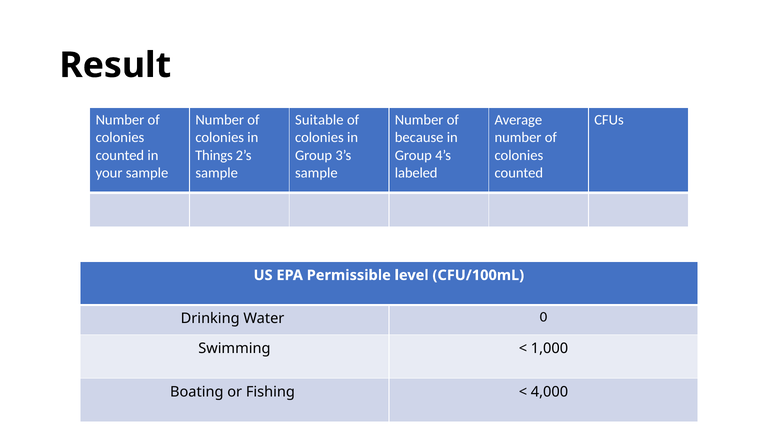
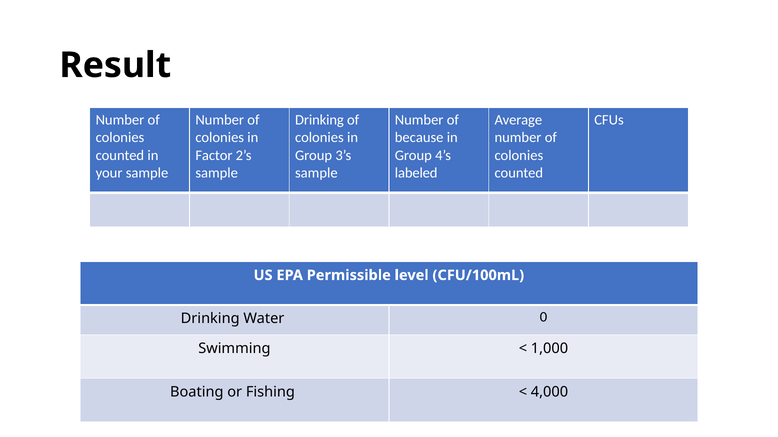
Suitable: Suitable -> Drinking (319, 120)
Things: Things -> Factor (214, 155)
